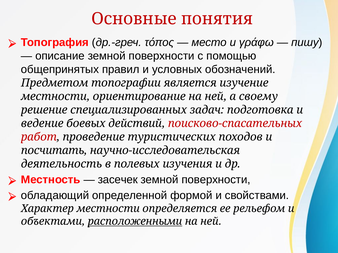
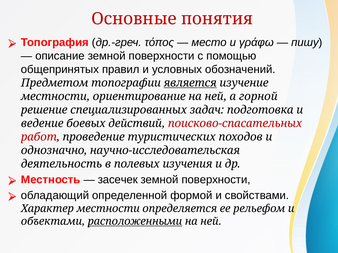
является underline: none -> present (190, 83)
своему: своему -> горной (258, 97)
посчитать: посчитать -> однозначно (54, 151)
